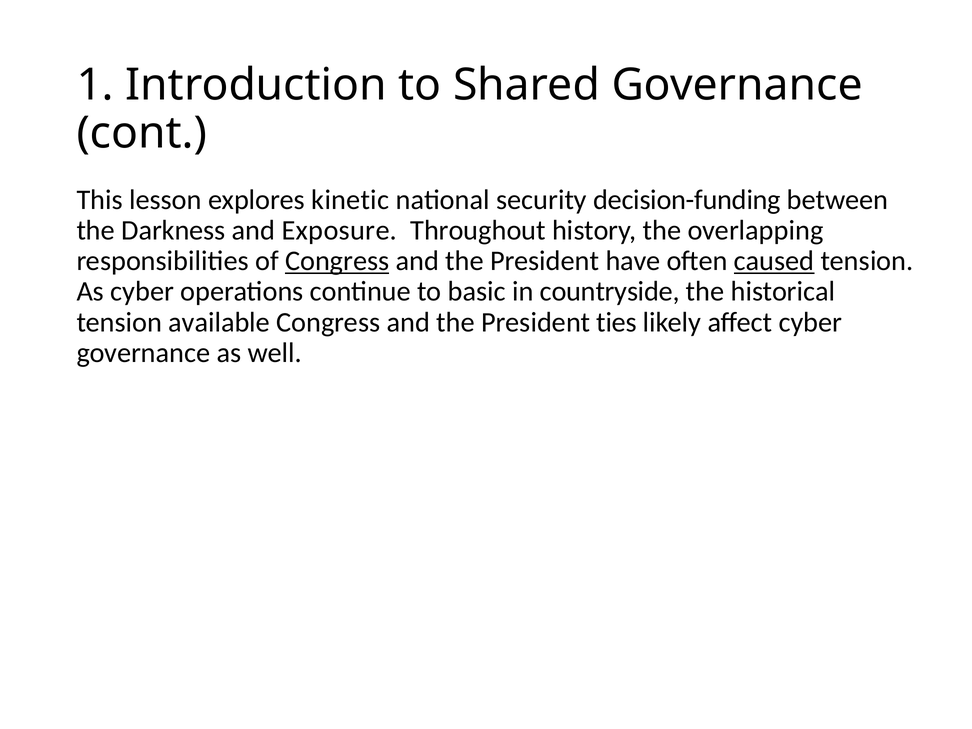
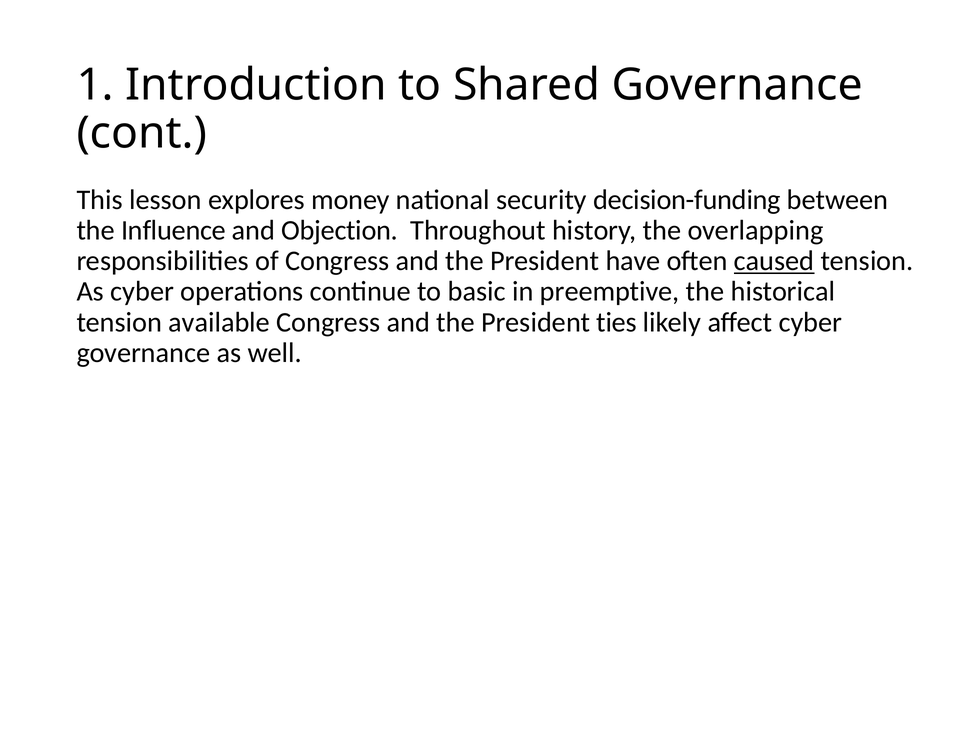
kinetic: kinetic -> money (351, 200)
Darkness: Darkness -> Influence (174, 230)
Exposure: Exposure -> Objection (340, 230)
Congress underline: present -> none (337, 261)
countryside: countryside -> preemptive (610, 292)
